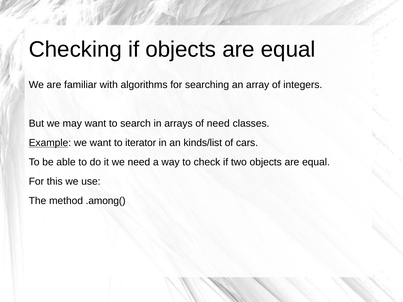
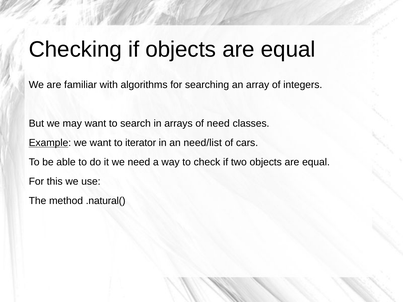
kinds/list: kinds/list -> need/list (203, 143)
.among(: .among( -> .natural( (106, 201)
